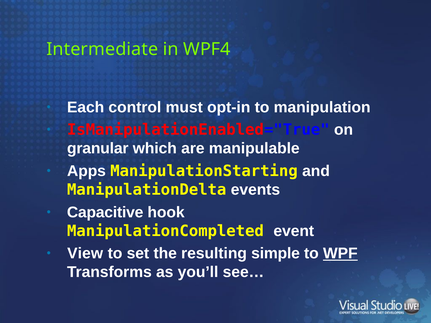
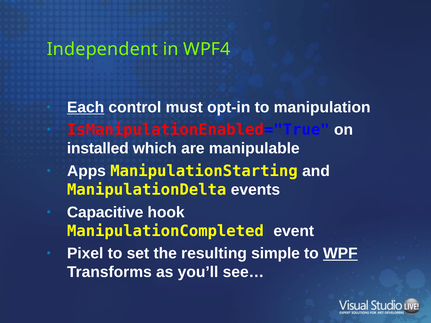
Intermediate: Intermediate -> Independent (102, 49)
Each underline: none -> present (86, 107)
granular: granular -> installed (98, 149)
View: View -> Pixel (85, 254)
